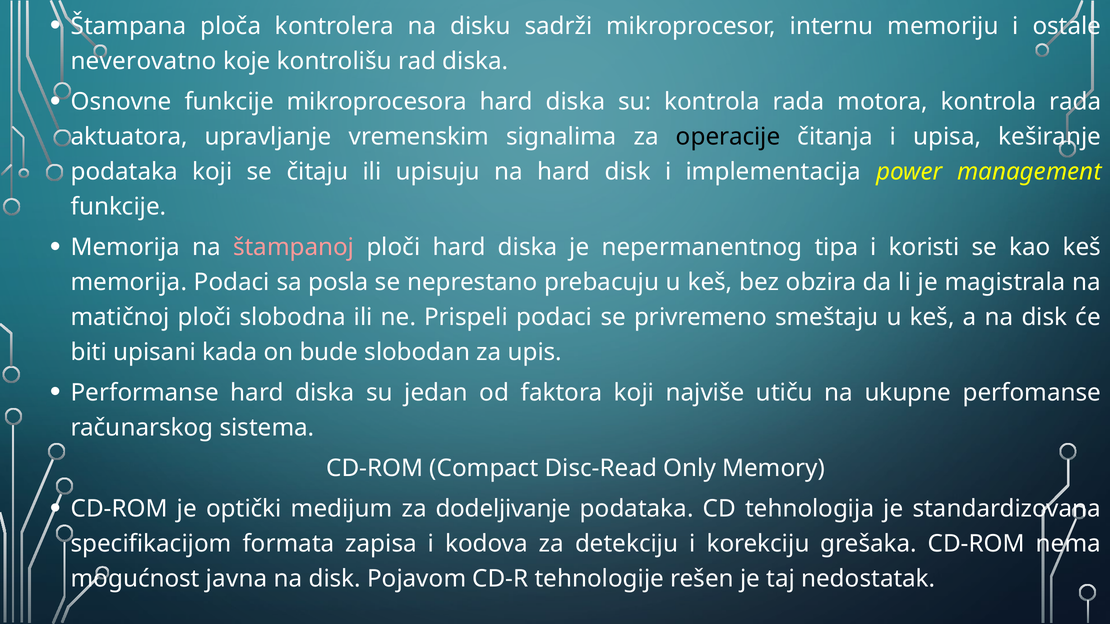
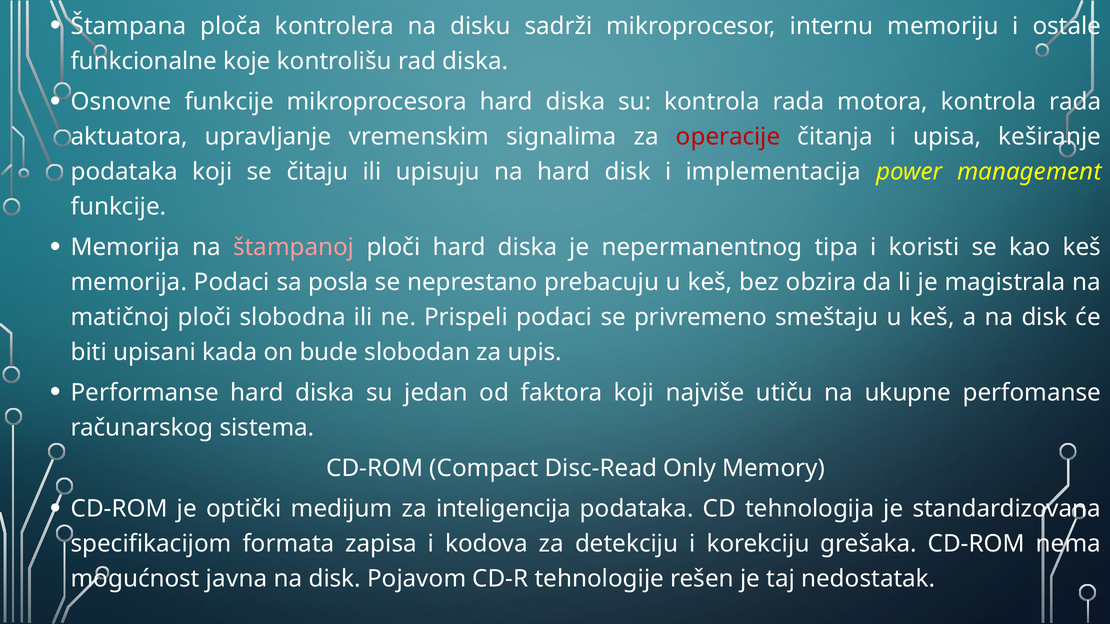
neverovatno: neverovatno -> funkcionalne (144, 61)
operacije colour: black -> red (728, 137)
dodeljivanje: dodeljivanje -> inteligencija (503, 509)
